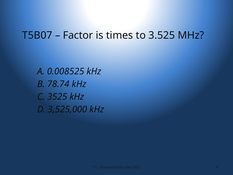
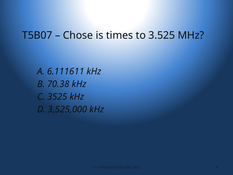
Factor: Factor -> Chose (78, 35)
0.008525: 0.008525 -> 6.111611 (66, 71)
78.74: 78.74 -> 70.38 (58, 84)
